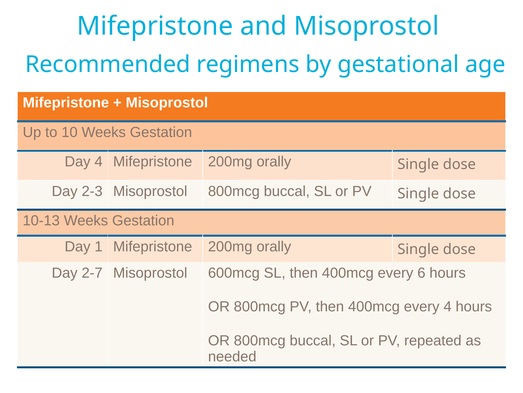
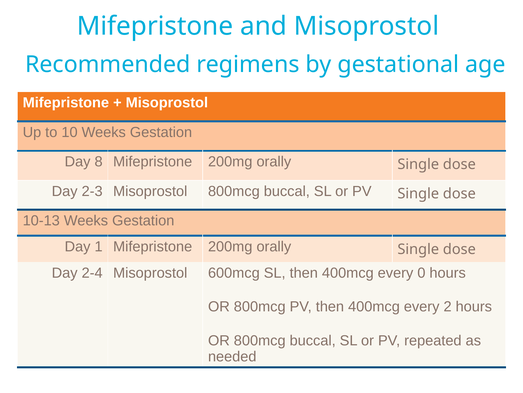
Day 4: 4 -> 8 (99, 162)
2-7: 2-7 -> 2-4 (92, 272)
6: 6 -> 0 (421, 272)
every 4: 4 -> 2 (448, 306)
